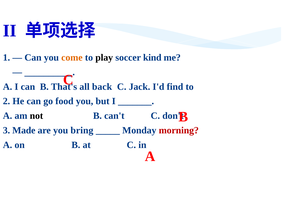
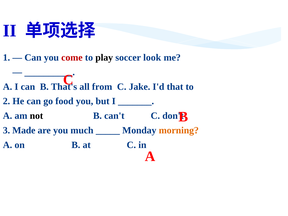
come colour: orange -> red (72, 57)
kind: kind -> look (152, 57)
back: back -> from (102, 87)
Jack: Jack -> Jake (139, 87)
find: find -> that (175, 87)
bring: bring -> much (82, 130)
morning colour: red -> orange (179, 130)
